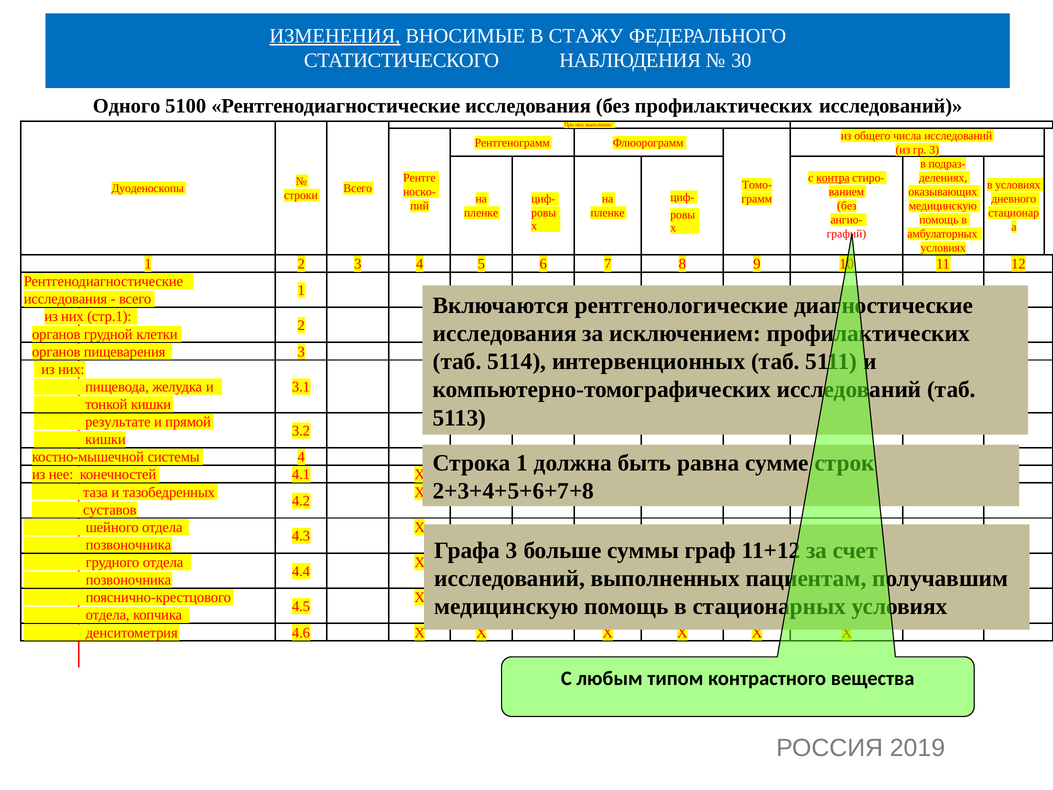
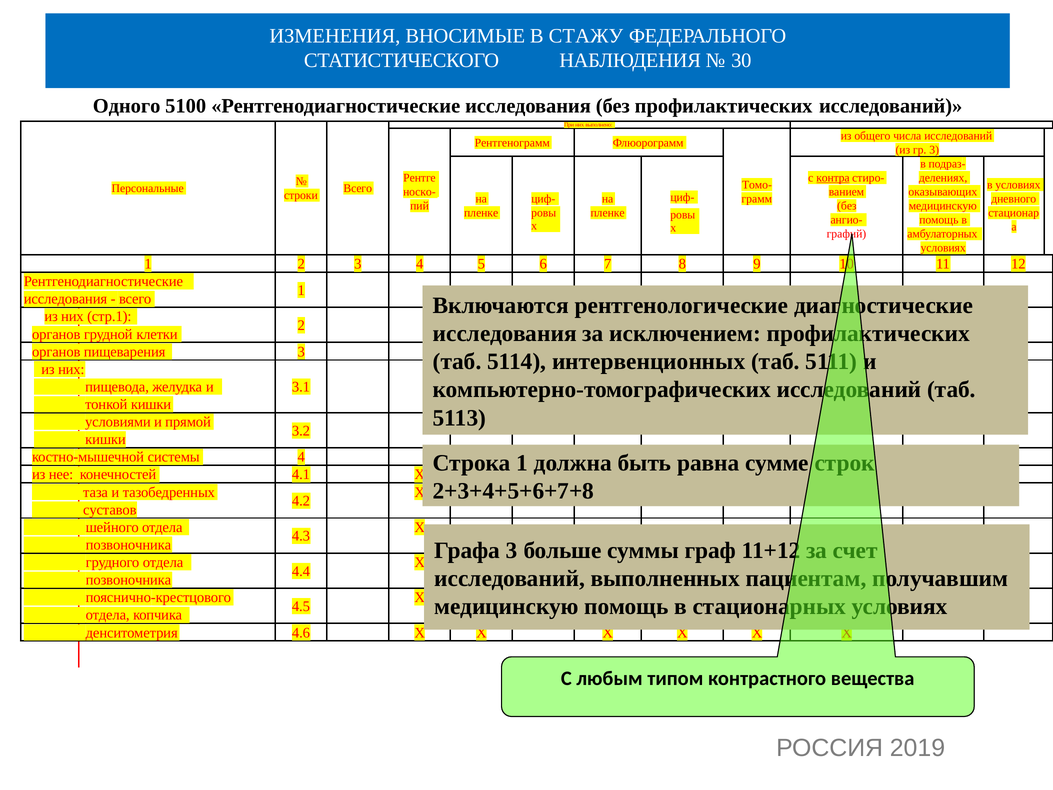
ИЗМЕНЕНИЯ underline: present -> none (335, 36)
Дуоденоскопы: Дуоденоскопы -> Персональные (148, 188)
результате: результате -> условиями (118, 422)
